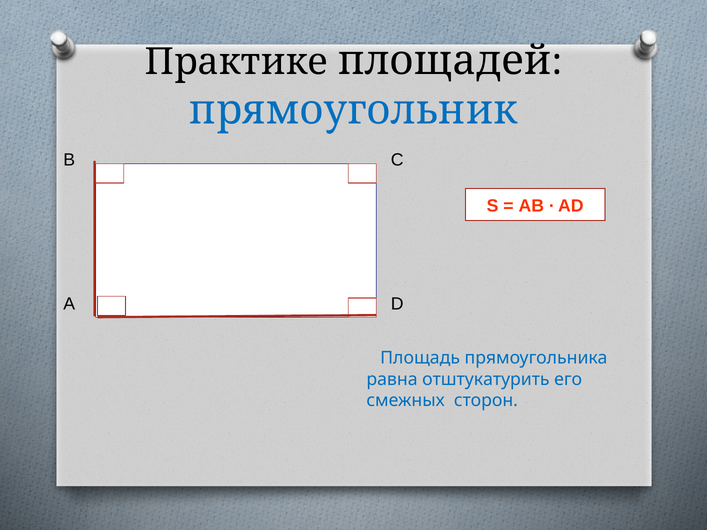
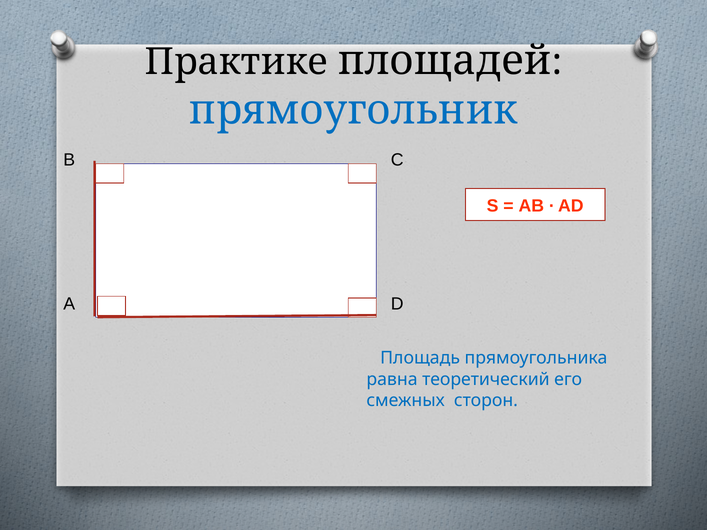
отштукатурить: отштукатурить -> теоретический (486, 379)
